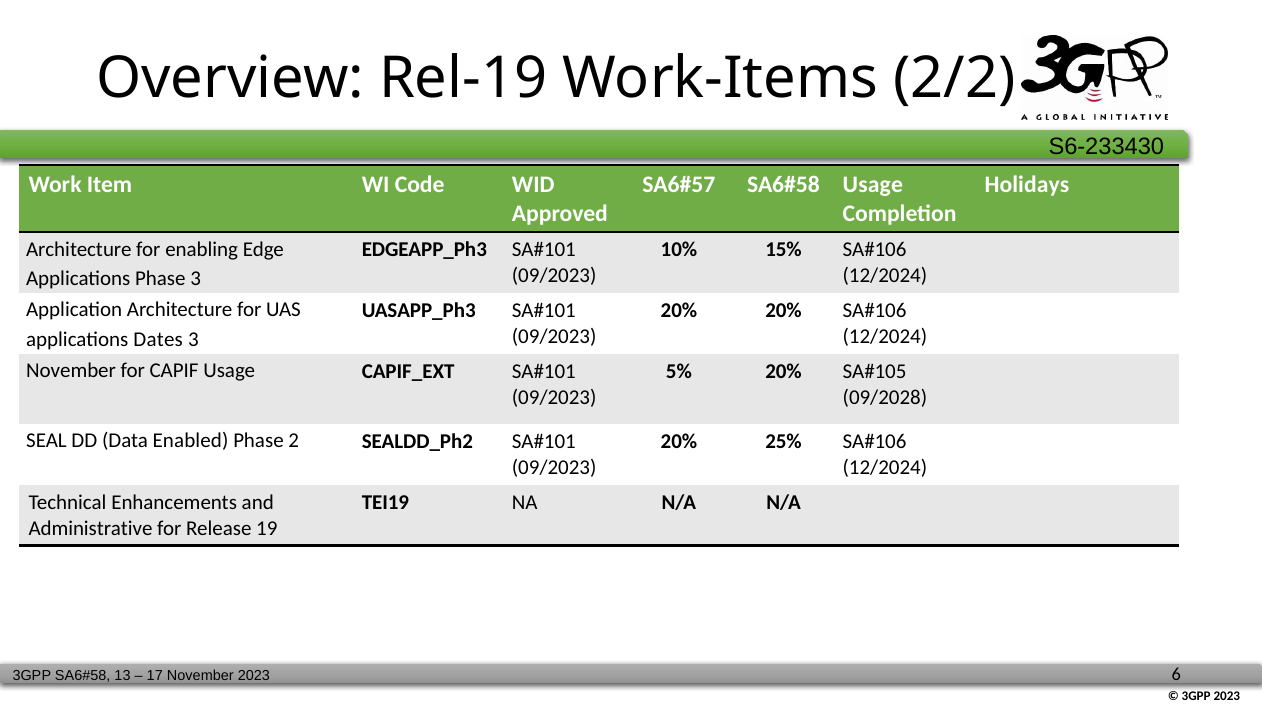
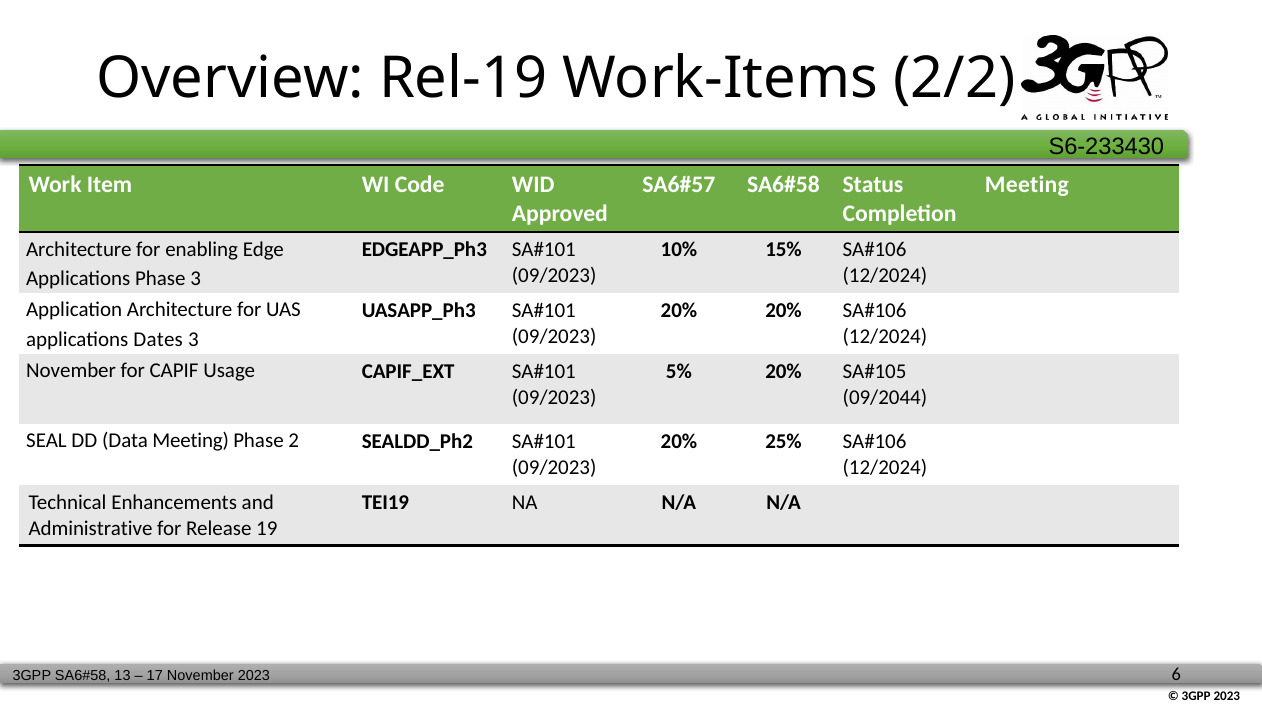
Usage: Usage -> Status (873, 184)
Holidays: Holidays -> Meeting (1027, 184)
09/2028: 09/2028 -> 09/2044 (885, 397)
Data Enabled: Enabled -> Meeting (191, 441)
